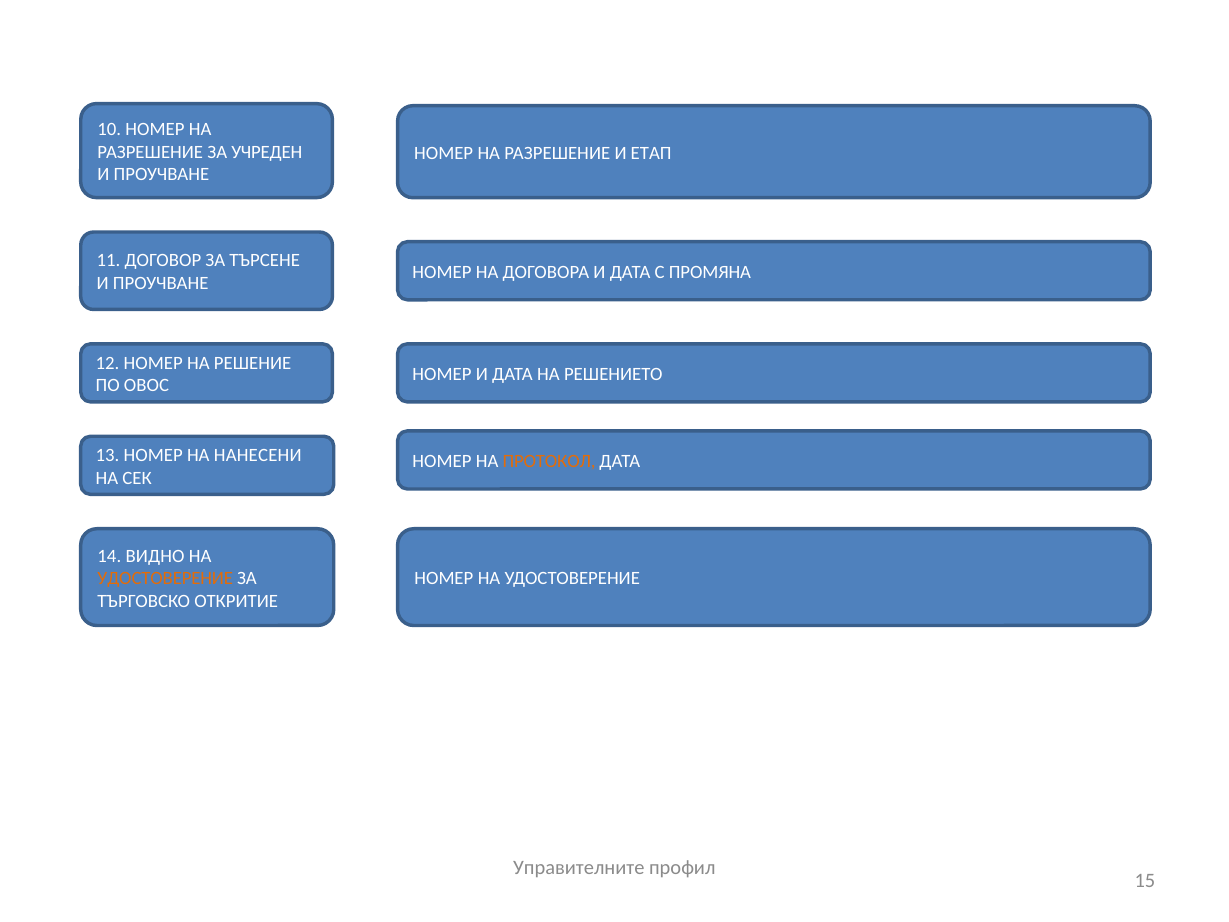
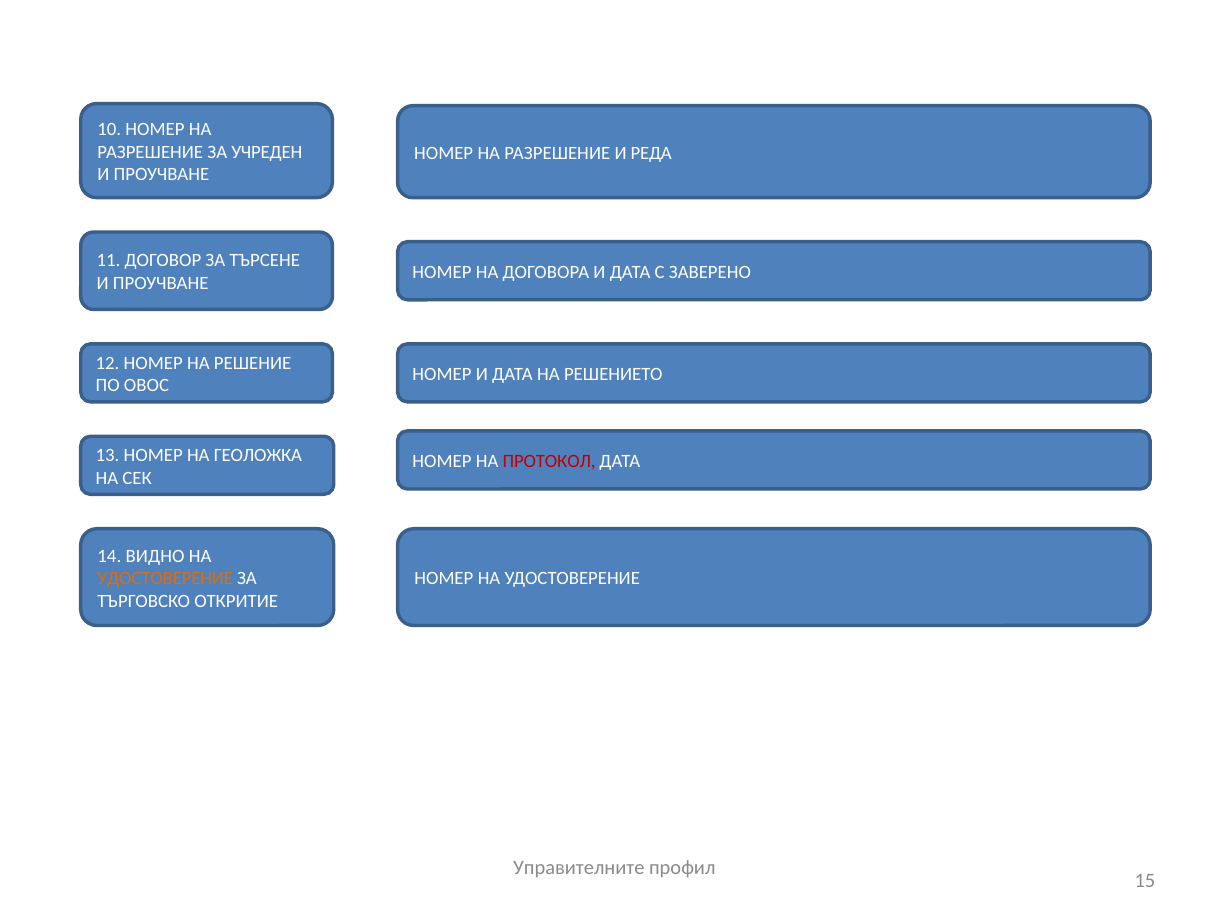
ЕТАП: ЕТАП -> РЕДА (651, 153)
ПРОМЯНА: ПРОМЯНА -> ЗАВЕРЕНО (710, 272)
НАНЕСЕНИ: НАНЕСЕНИ -> ГЕОЛОЖКА (258, 455)
ПРОТОКОЛ colour: orange -> red (549, 461)
